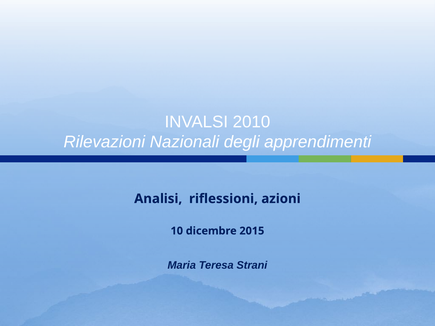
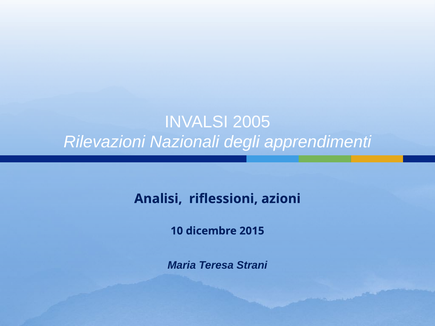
2010: 2010 -> 2005 (251, 122)
